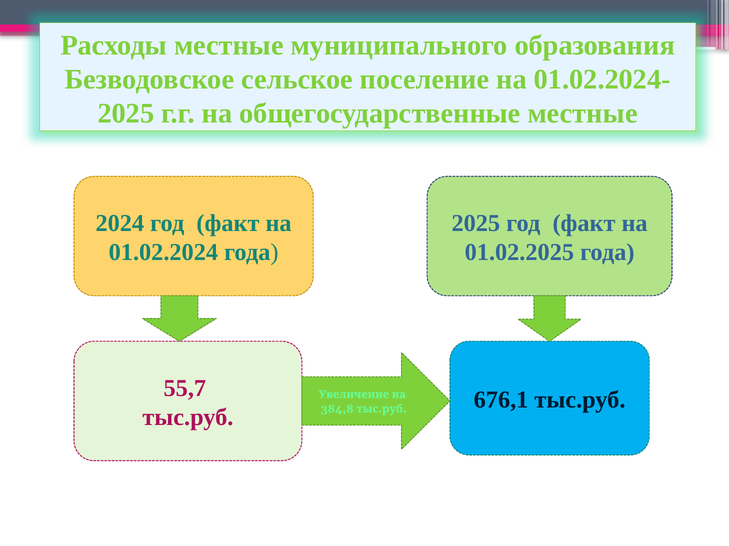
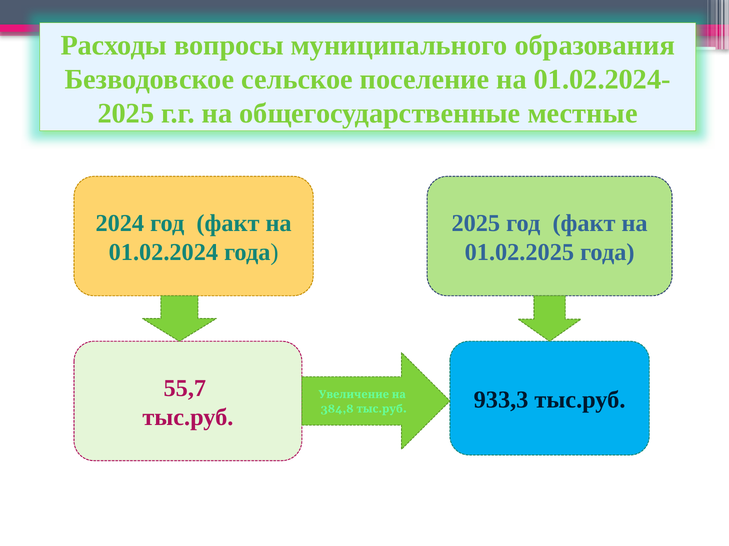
Расходы местные: местные -> вопросы (229, 45)
676,1: 676,1 -> 933,3 (501, 400)
